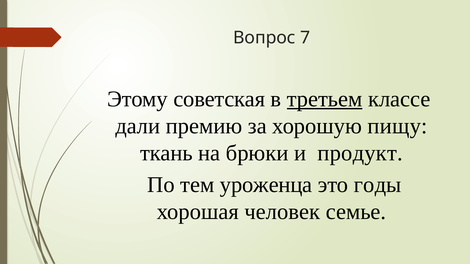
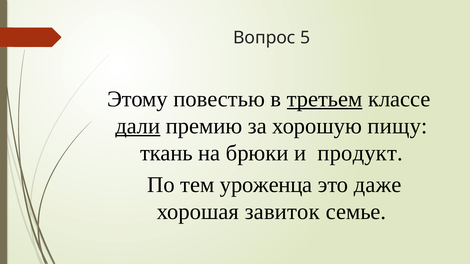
7: 7 -> 5 (305, 38)
советская: советская -> повестью (219, 99)
дали underline: none -> present (138, 126)
годы: годы -> даже (378, 185)
человек: человек -> завиток (282, 212)
